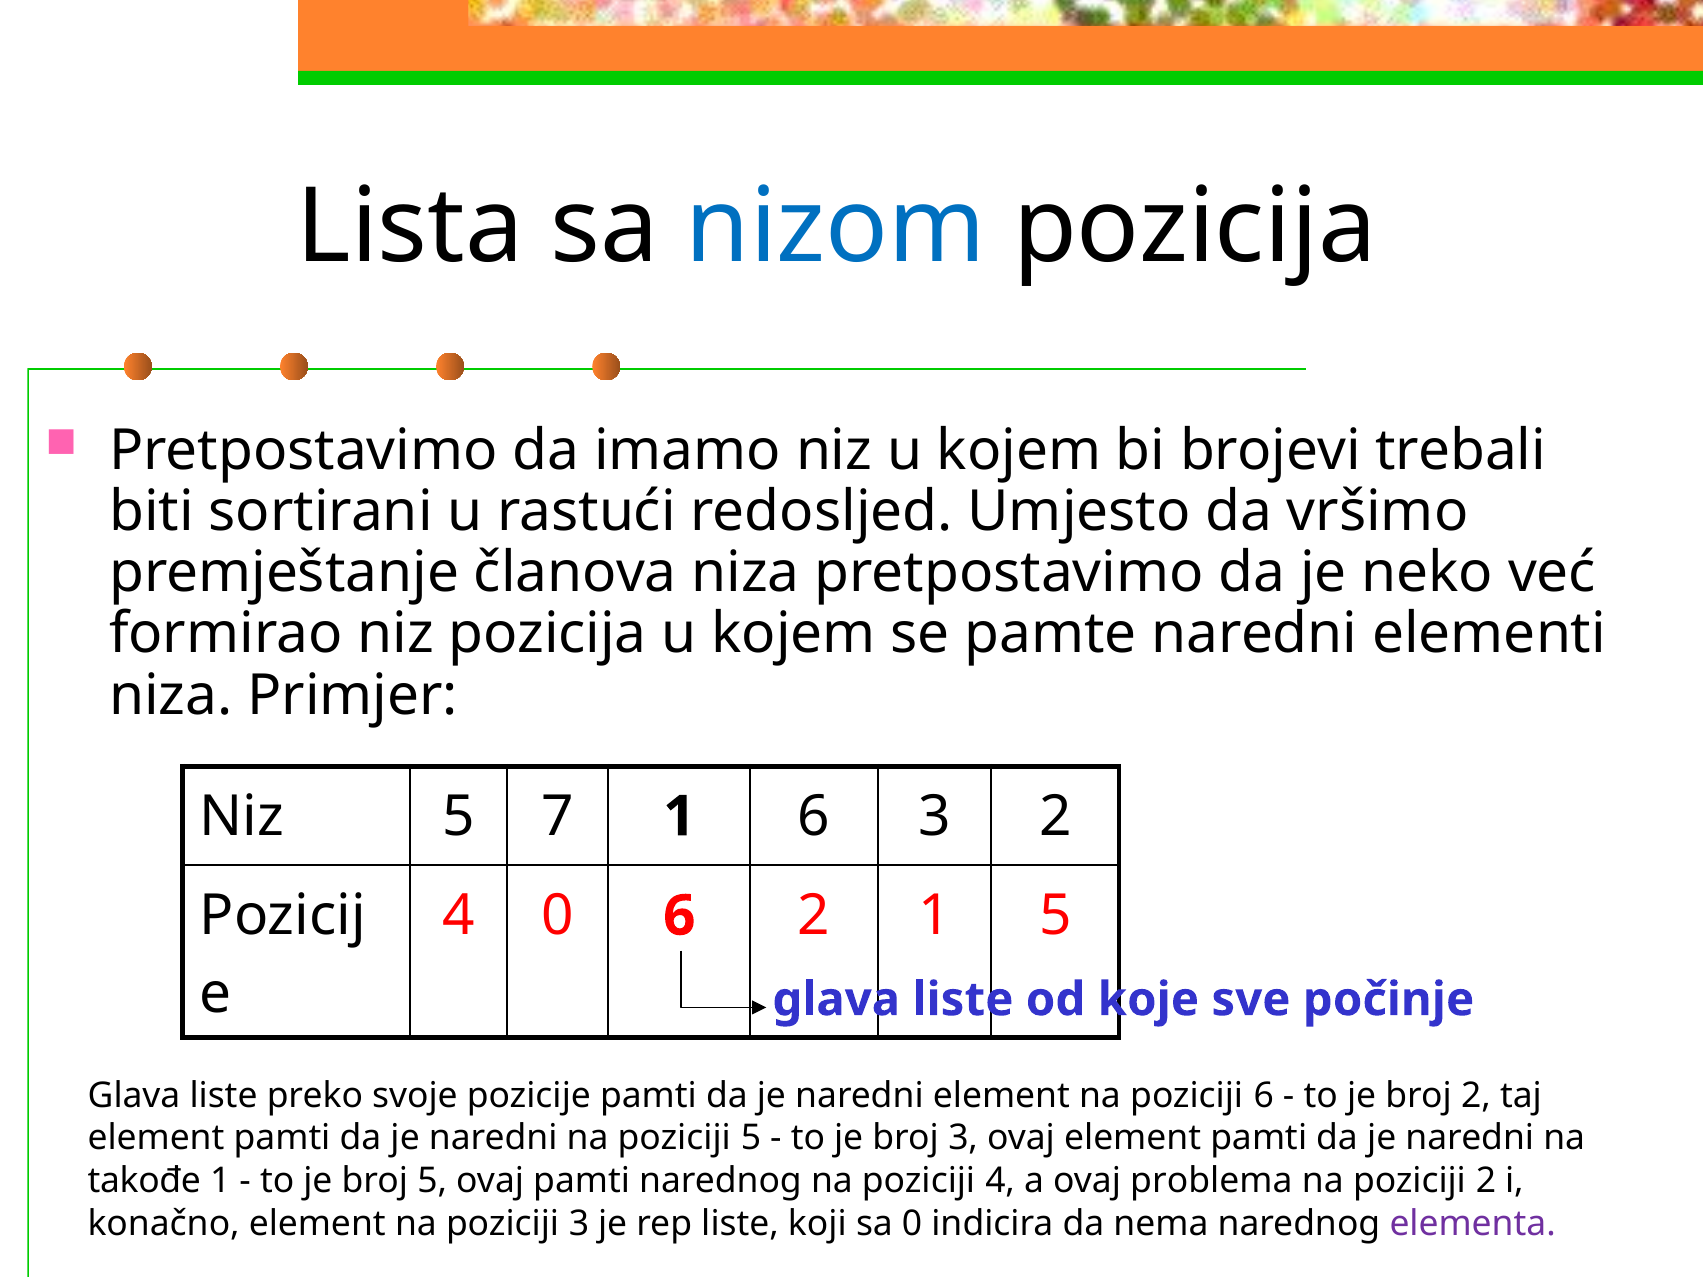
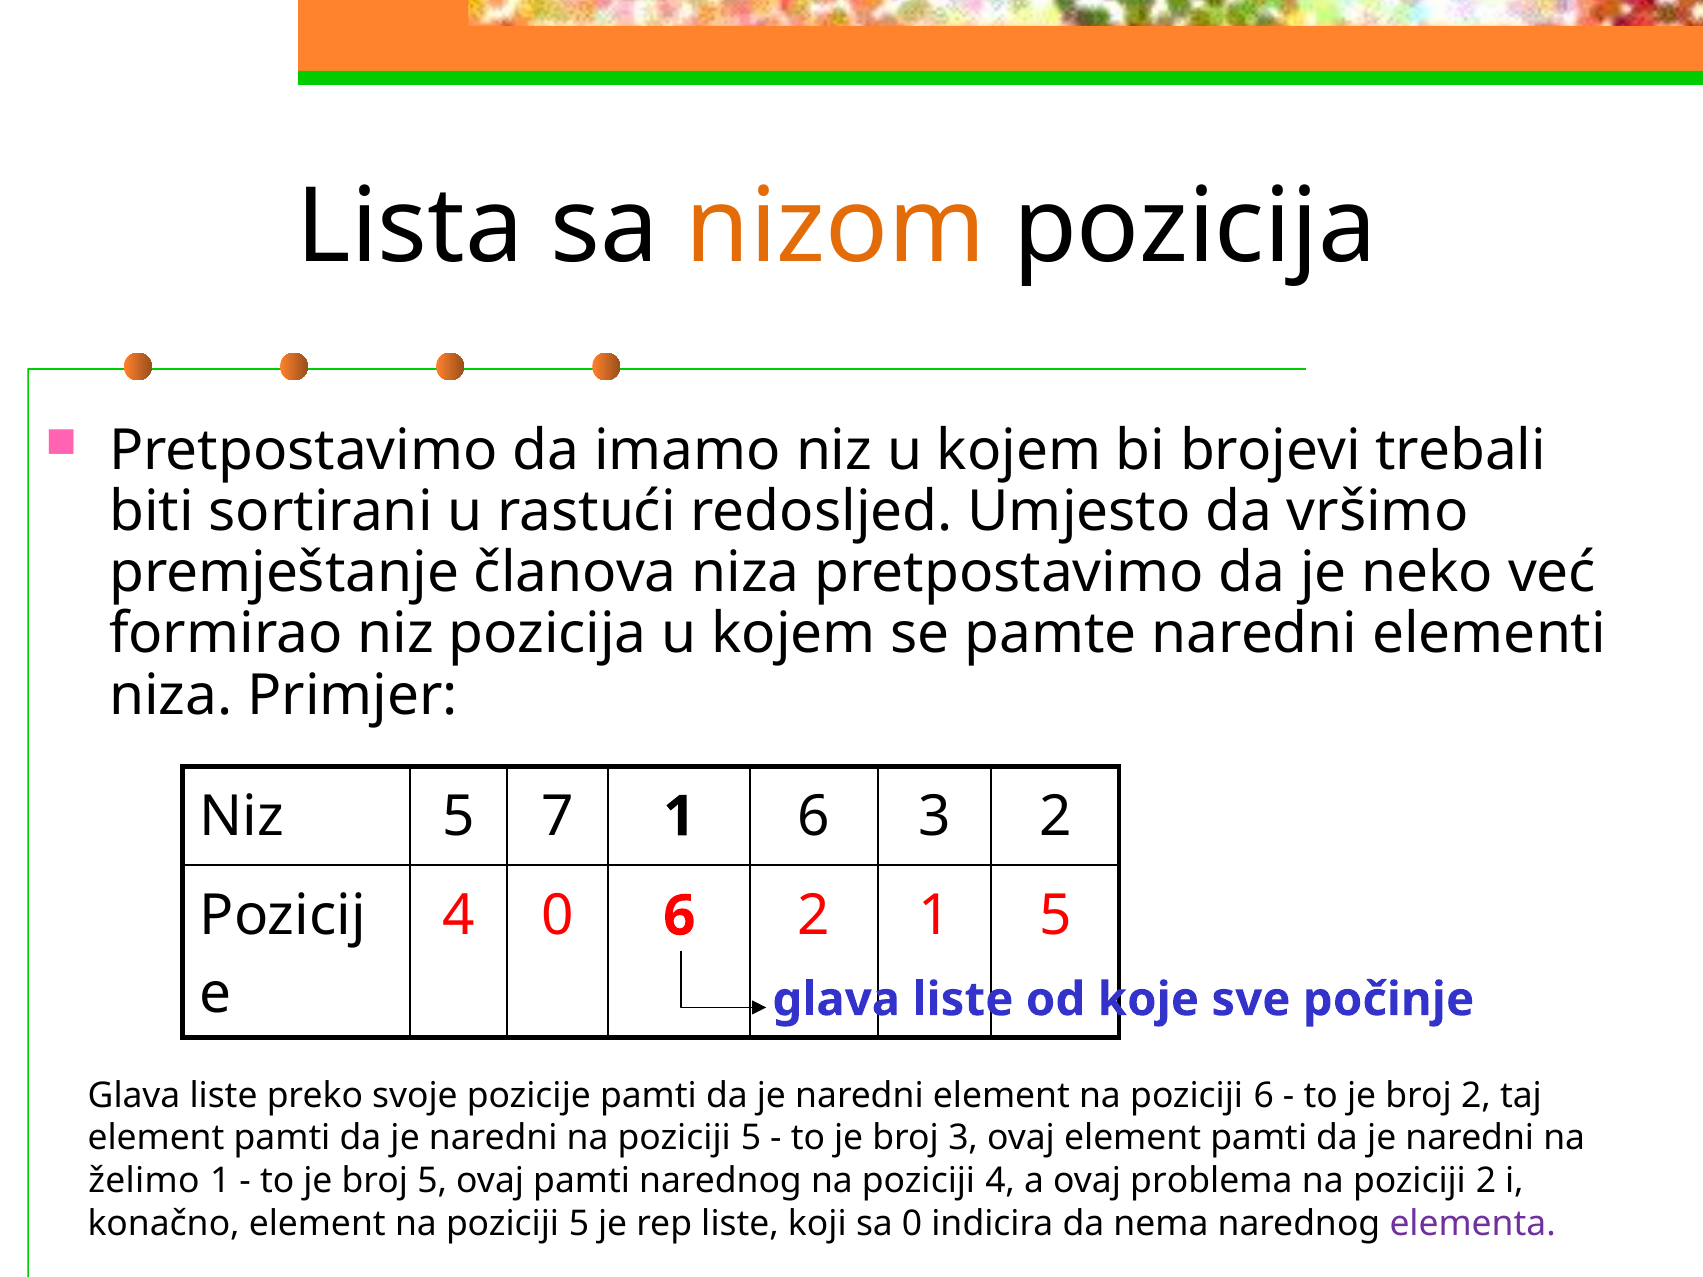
nizom colour: blue -> orange (836, 227)
takođe: takođe -> želimo (144, 1181)
element na poziciji 3: 3 -> 5 (579, 1224)
